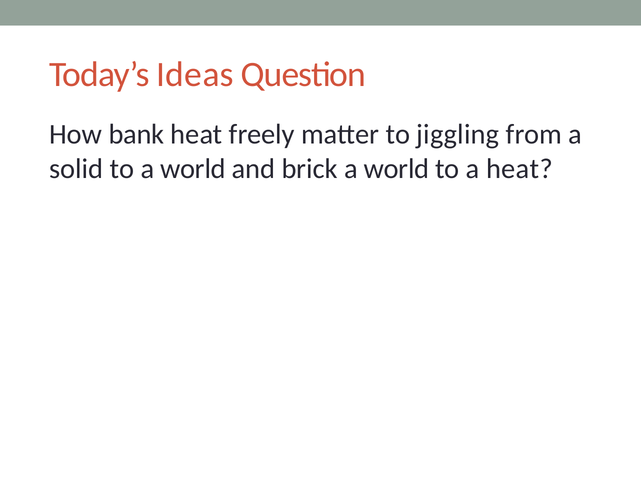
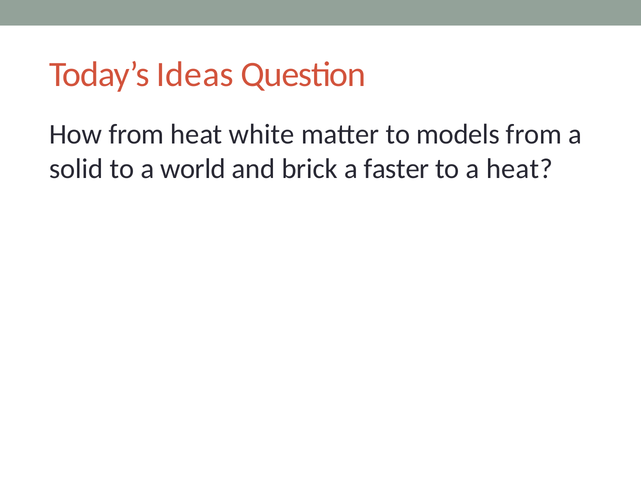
How bank: bank -> from (136, 134)
freely: freely -> white (262, 134)
jiggling: jiggling -> models (458, 134)
world: world -> faster (397, 169)
